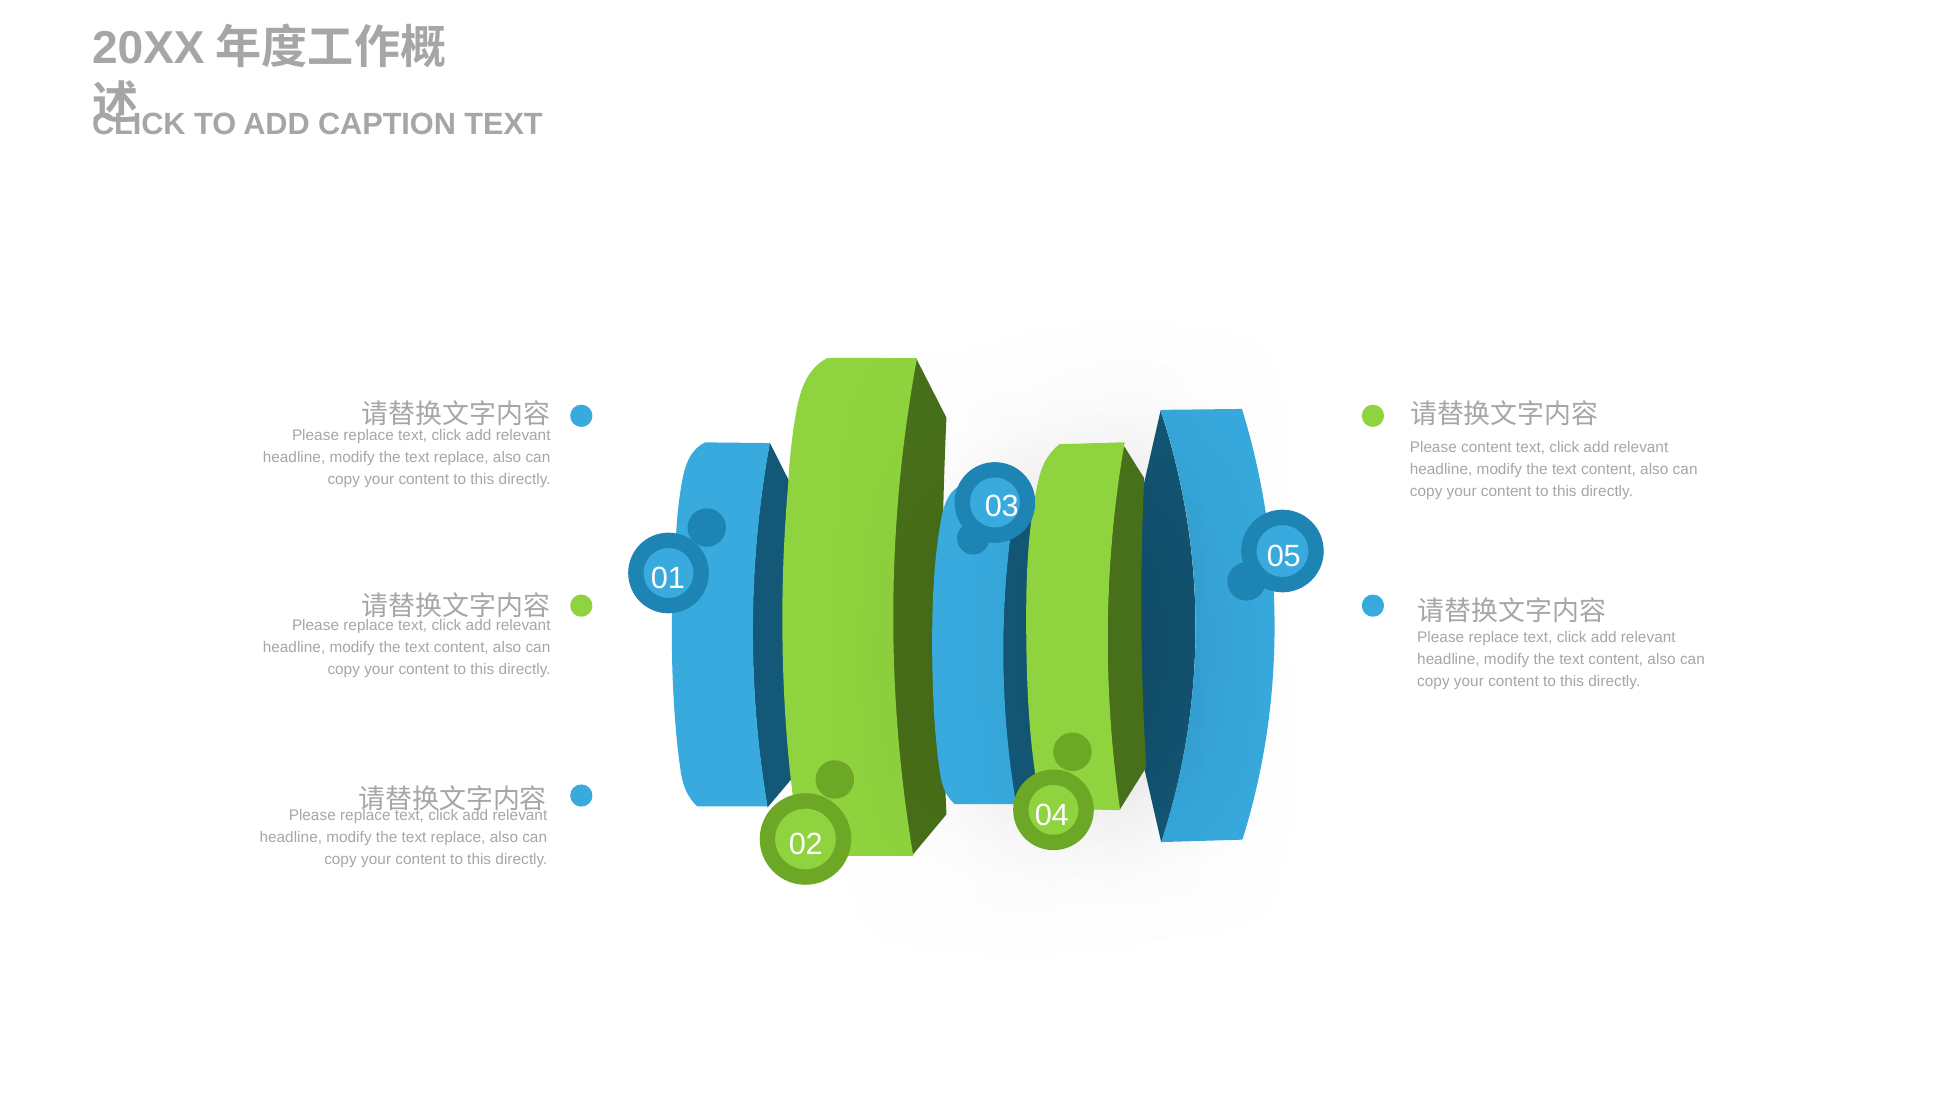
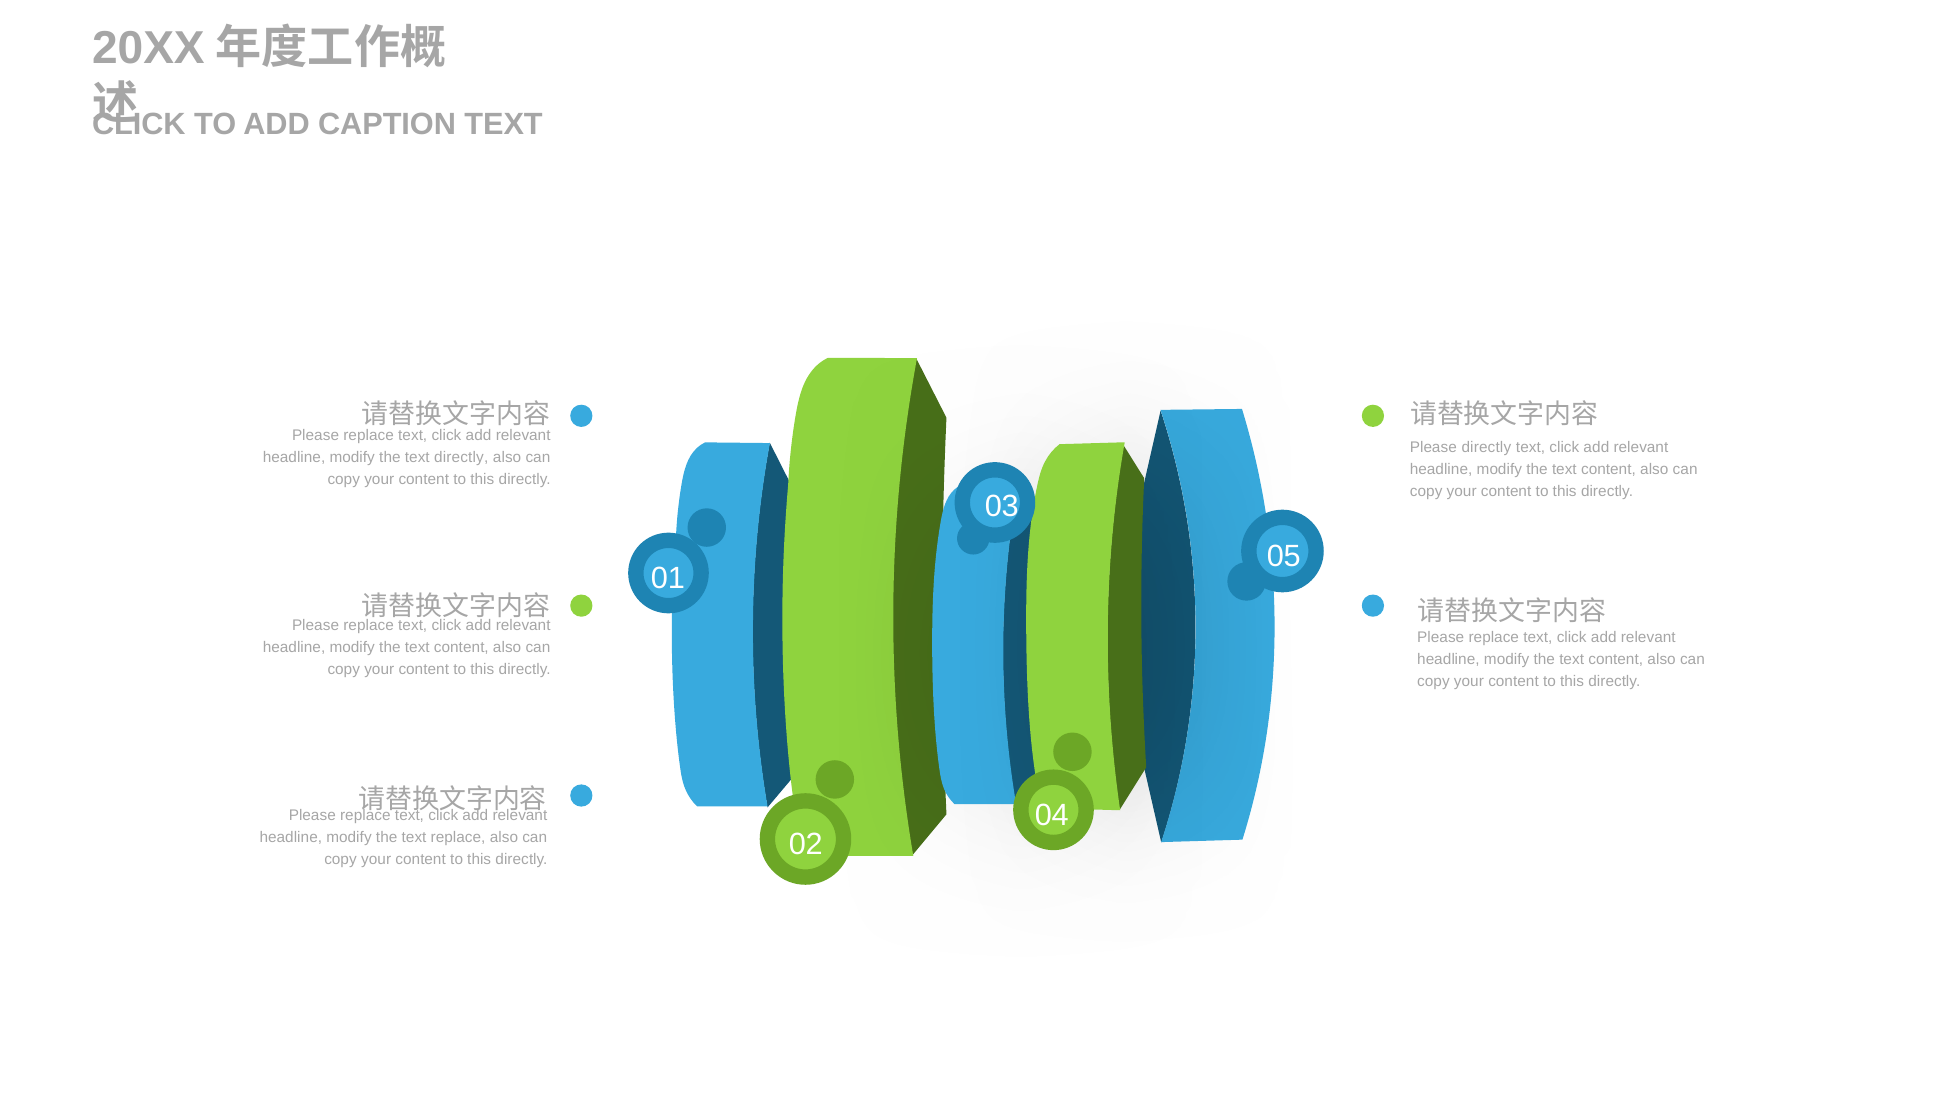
Please content: content -> directly (1486, 447)
replace: replace -> directly (461, 458)
